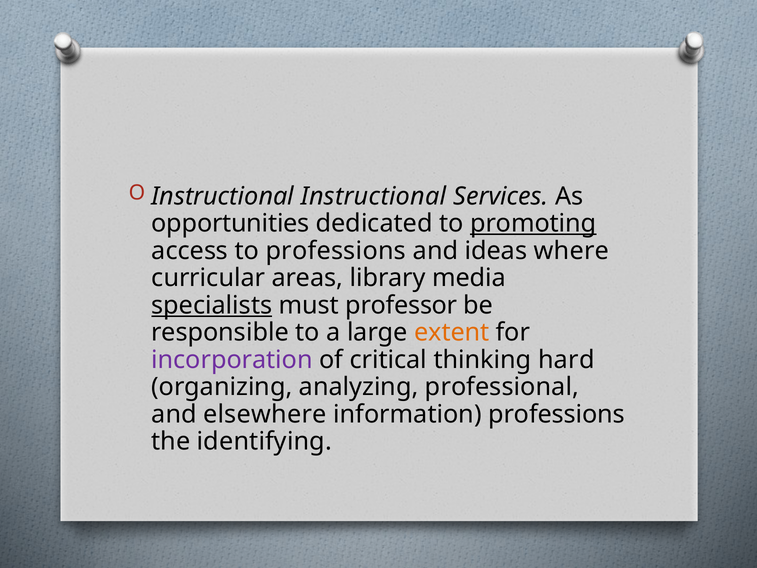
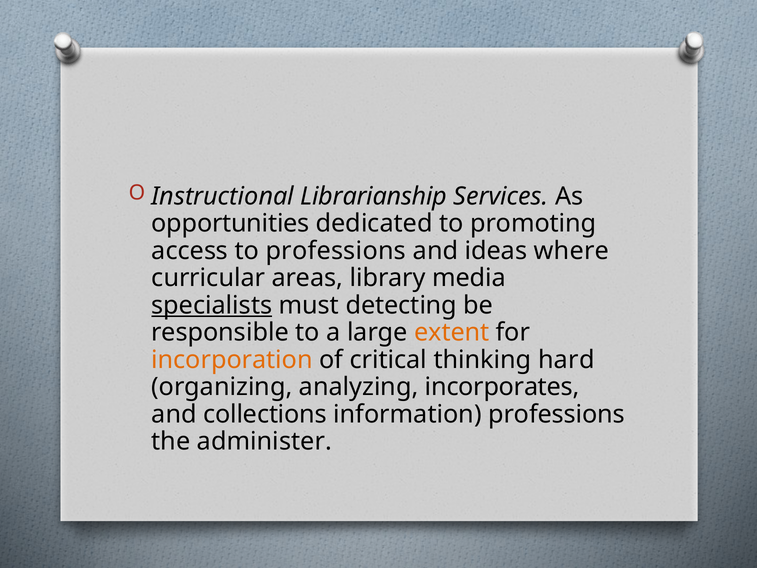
Instructional Instructional: Instructional -> Librarianship (374, 196)
promoting underline: present -> none (533, 223)
professor: professor -> detecting (401, 305)
incorporation colour: purple -> orange (232, 360)
professional: professional -> incorporates (502, 387)
elsewhere: elsewhere -> collections (265, 414)
identifying: identifying -> administer (264, 441)
